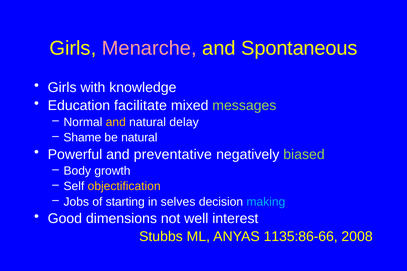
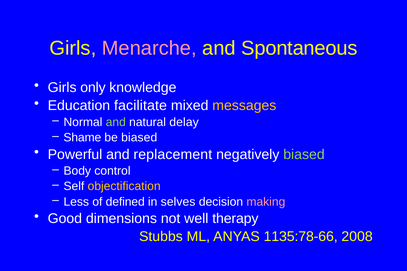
with: with -> only (93, 88)
messages colour: light green -> yellow (244, 106)
and colour: yellow -> light green (116, 122)
be natural: natural -> biased (139, 138)
preventative: preventative -> replacement (173, 155)
growth: growth -> control (112, 171)
Jobs: Jobs -> Less (76, 202)
starting: starting -> defined (125, 202)
making colour: light blue -> pink (266, 202)
interest: interest -> therapy (235, 219)
1135:86-66: 1135:86-66 -> 1135:78-66 (301, 237)
